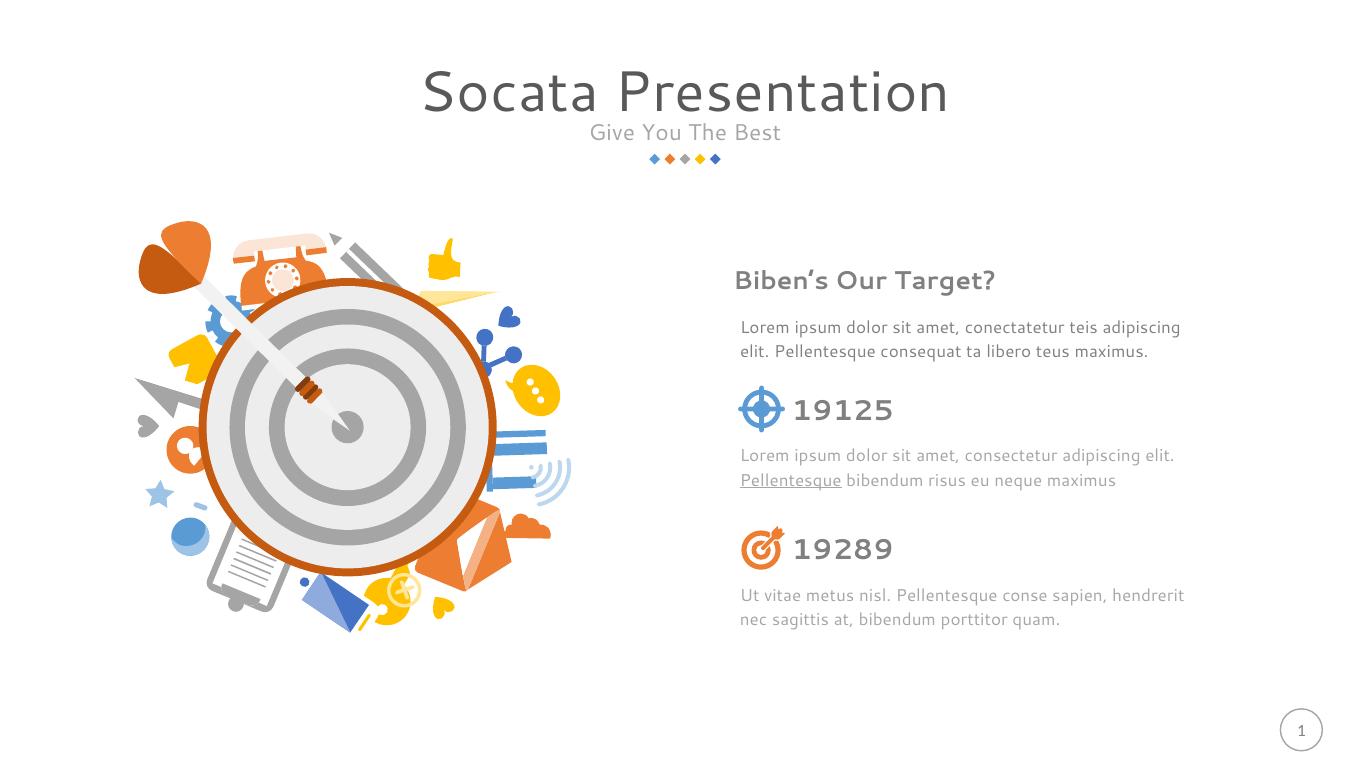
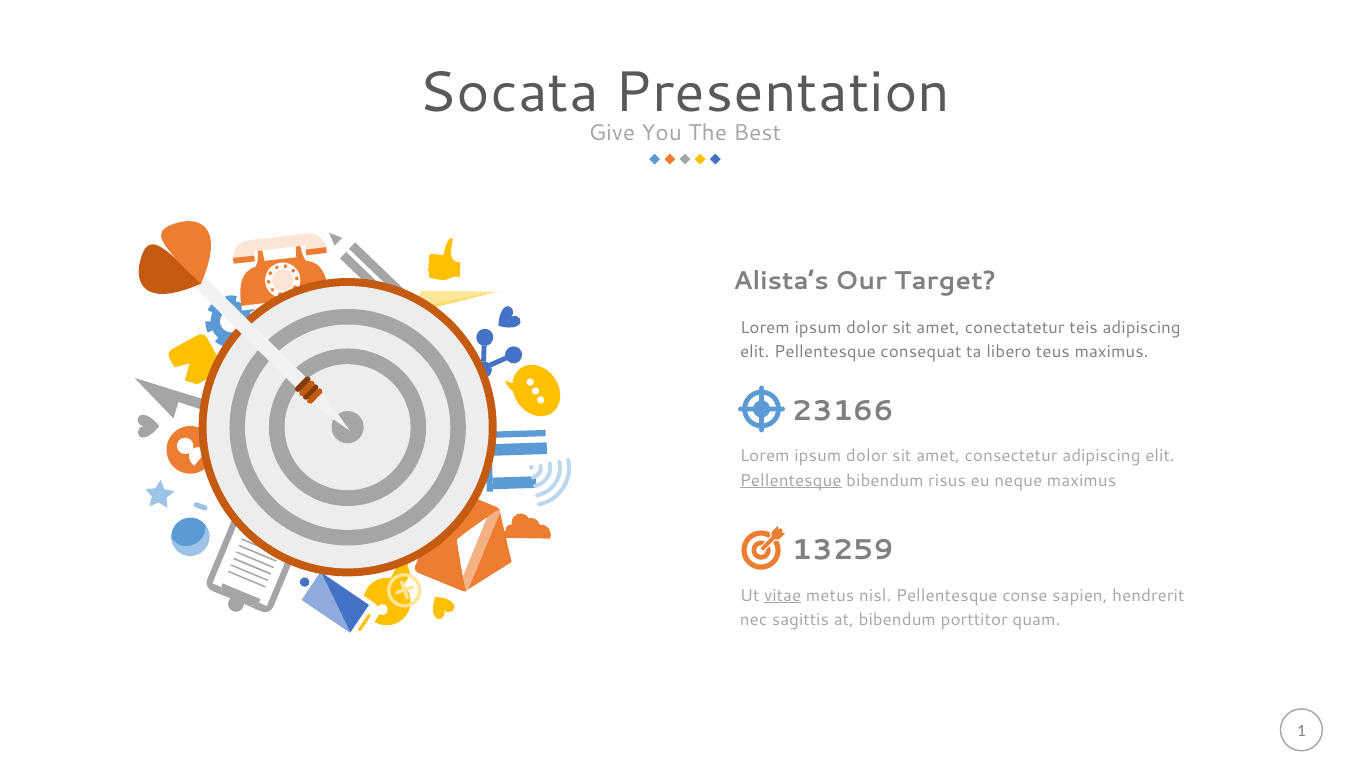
Biben’s: Biben’s -> Alista’s (781, 281)
19125: 19125 -> 23166 (843, 411)
19289: 19289 -> 13259 (843, 550)
vitae underline: none -> present (783, 595)
